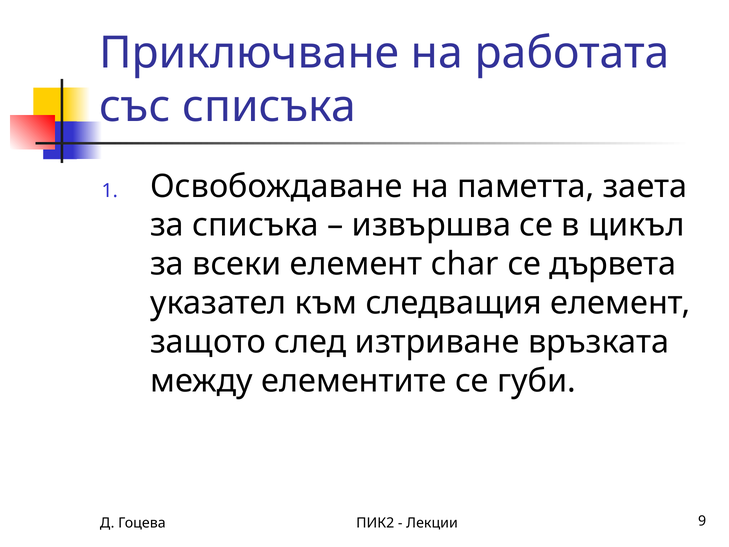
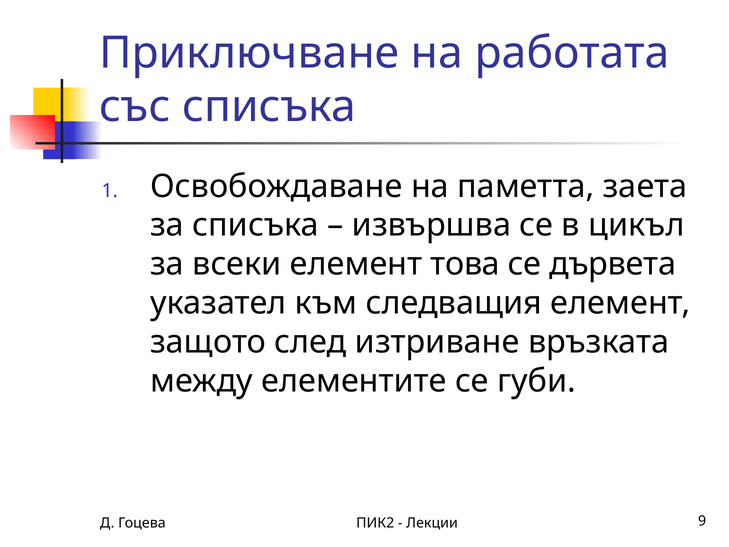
char: char -> това (465, 264)
